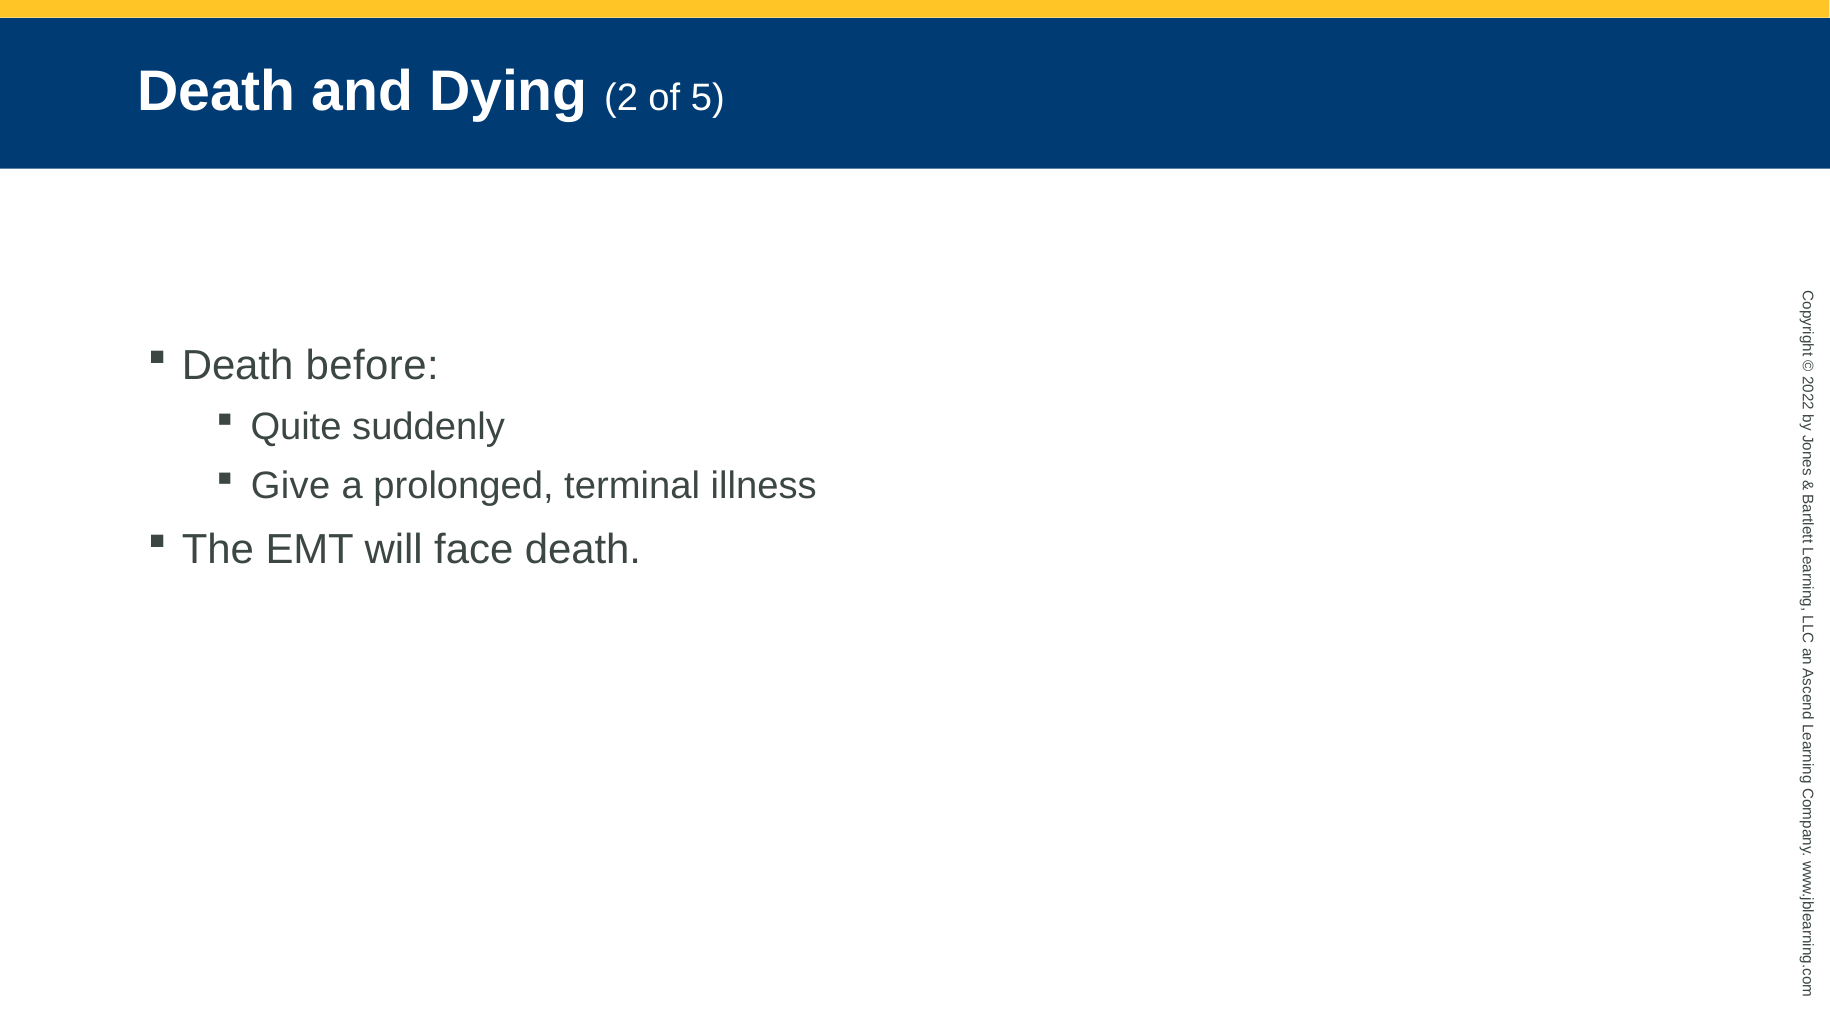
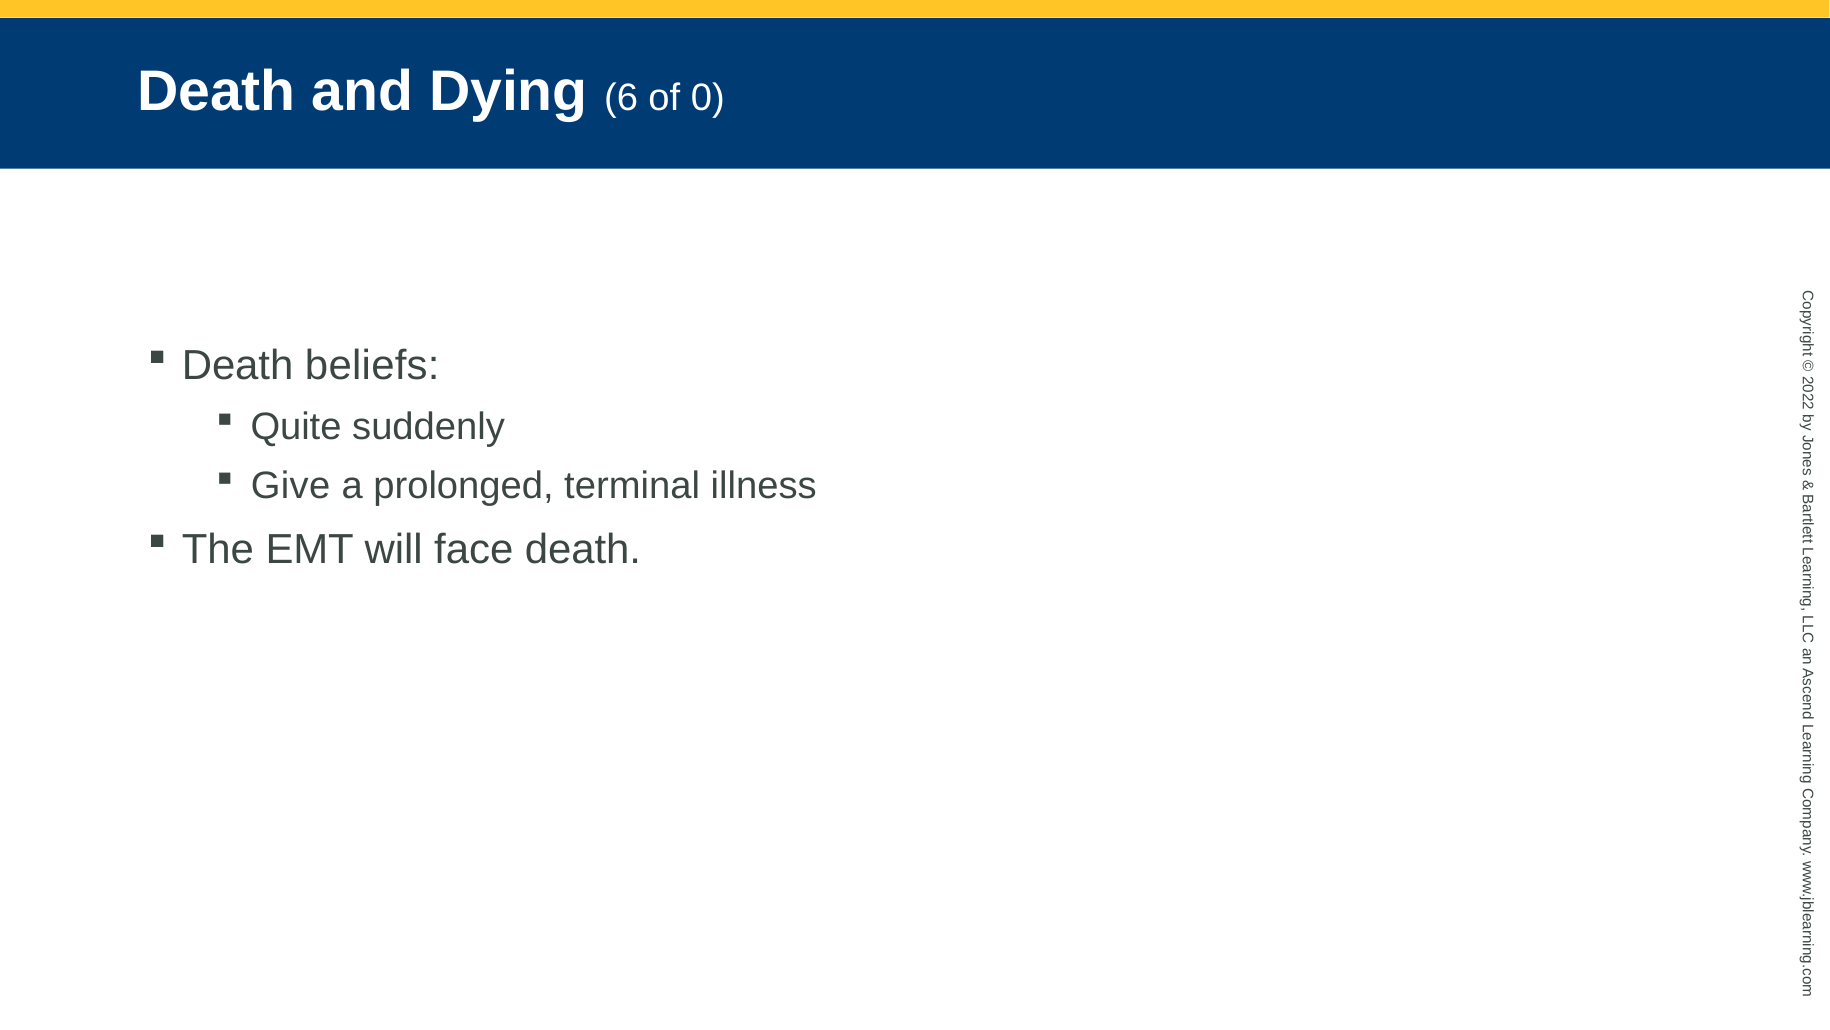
Dying 2: 2 -> 6 (621, 98)
of 5: 5 -> 0 (708, 98)
before: before -> beliefs (372, 366)
